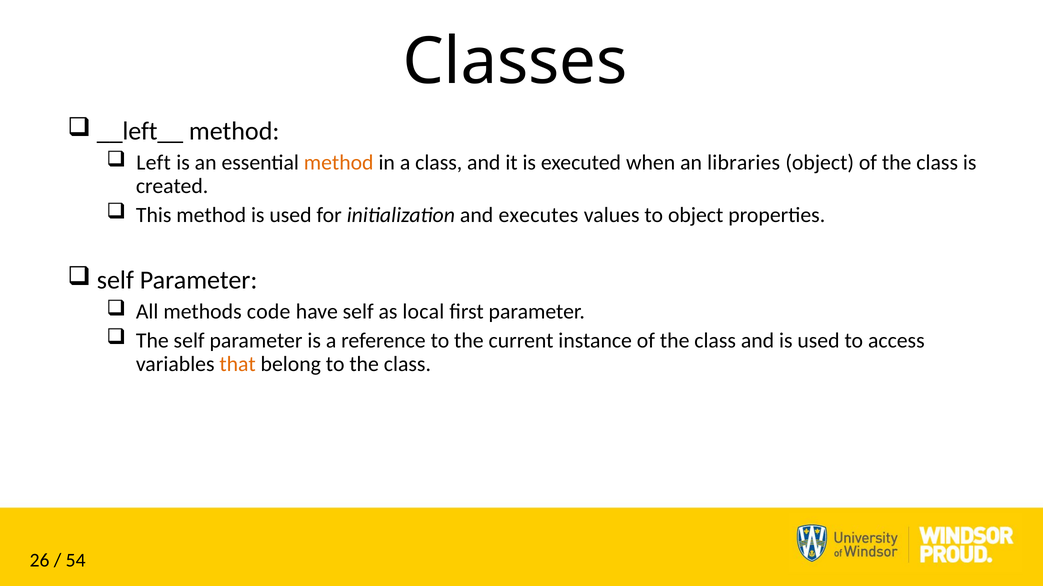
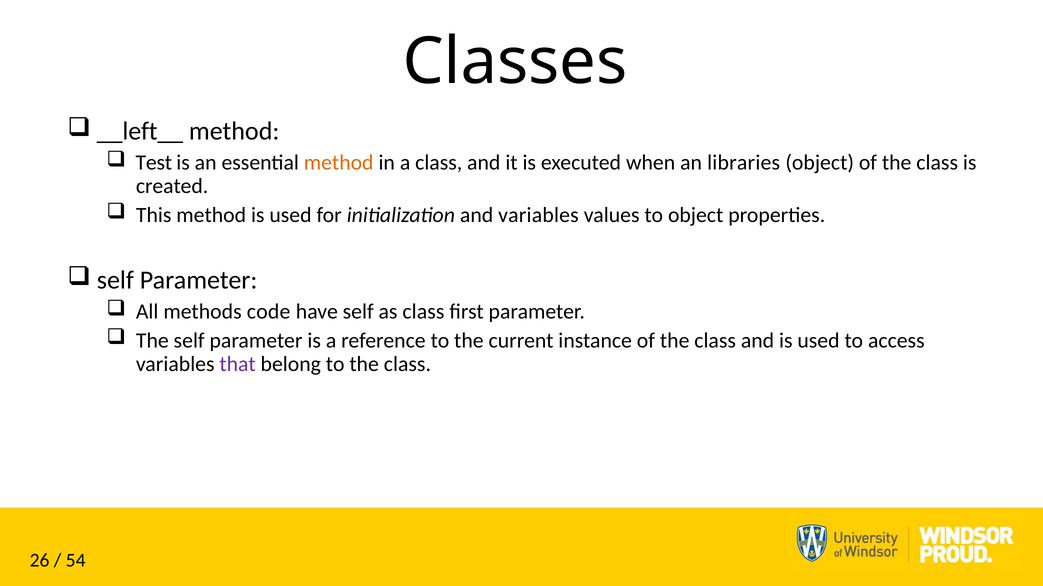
Left: Left -> Test (154, 163)
and executes: executes -> variables (538, 215)
as local: local -> class (423, 312)
that colour: orange -> purple (238, 364)
